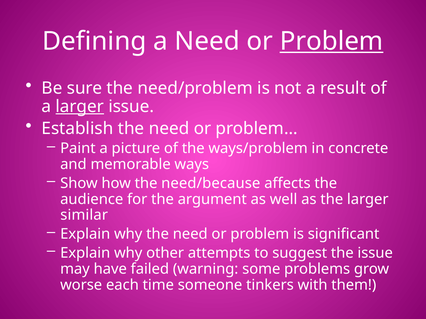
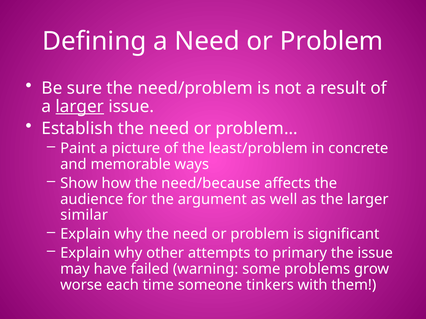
Problem underline: present -> none (332, 41)
ways/problem: ways/problem -> least/problem (258, 149)
suggest: suggest -> primary (300, 253)
